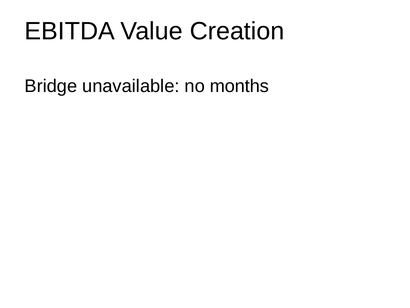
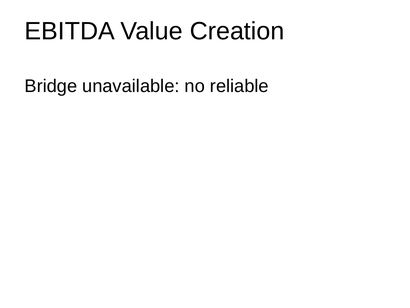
months: months -> reliable (239, 86)
